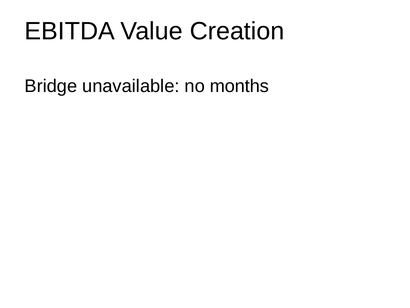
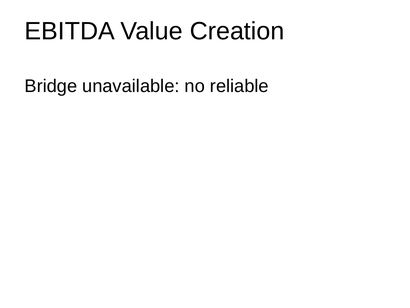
months: months -> reliable (239, 86)
